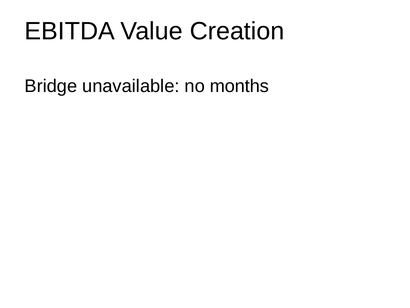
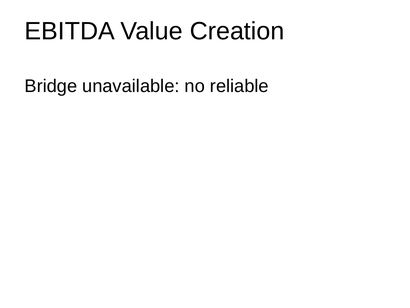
months: months -> reliable (239, 86)
